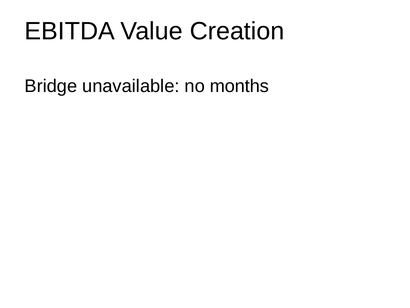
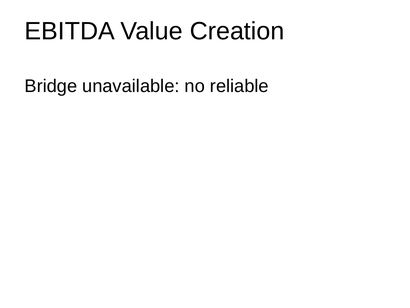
months: months -> reliable (239, 86)
